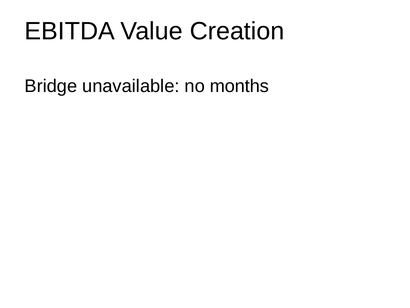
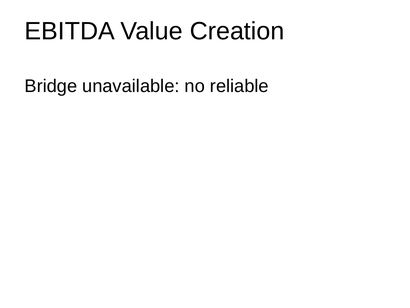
months: months -> reliable (239, 86)
